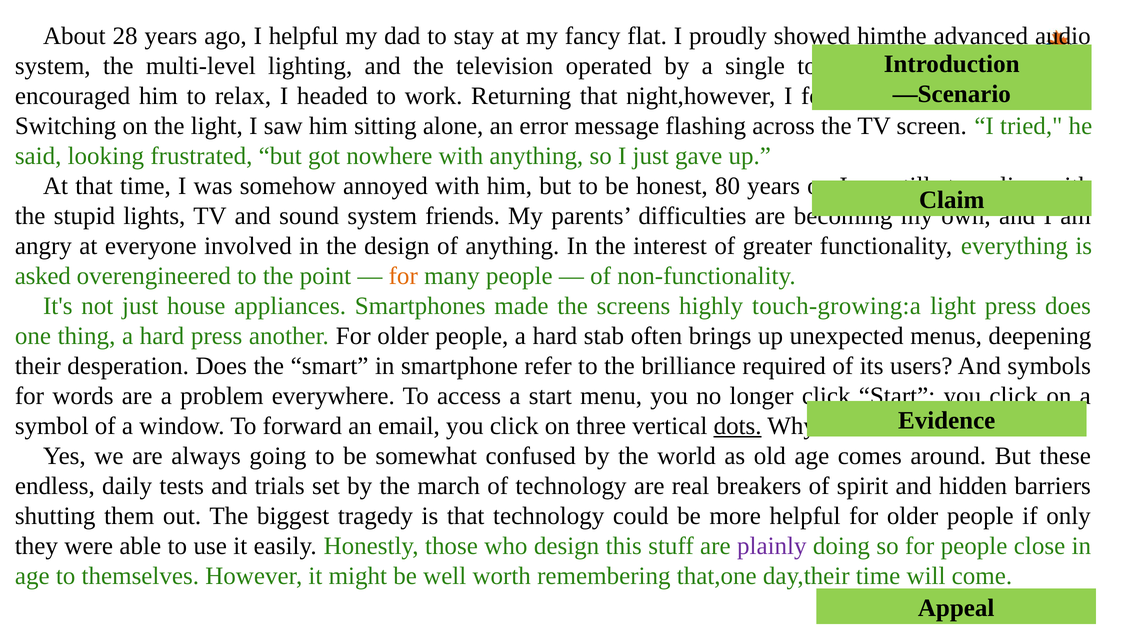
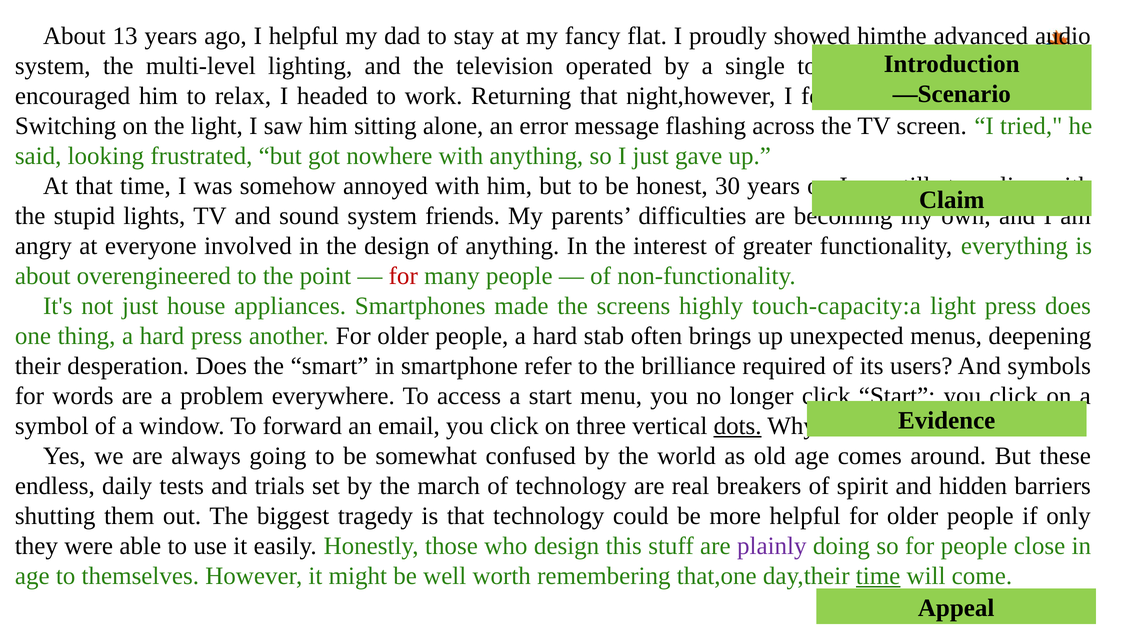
28: 28 -> 13 (125, 36)
80: 80 -> 30 (728, 186)
asked: asked -> about (43, 276)
for colour: orange -> red (403, 276)
touch-growing:a: touch-growing:a -> touch-capacity:a (836, 306)
time underline: none -> present (878, 577)
